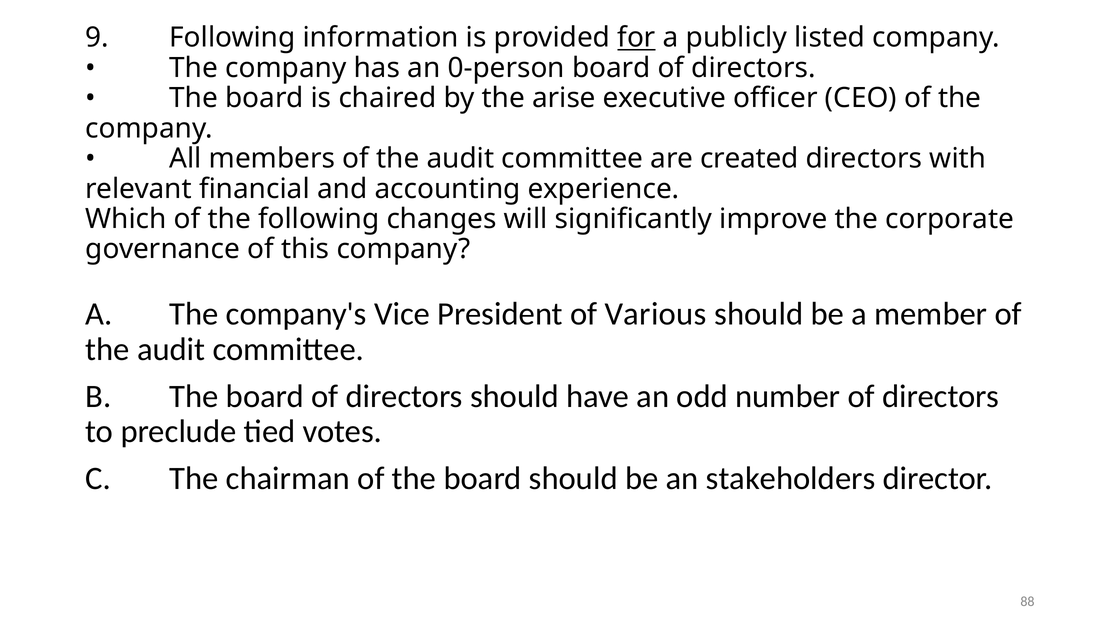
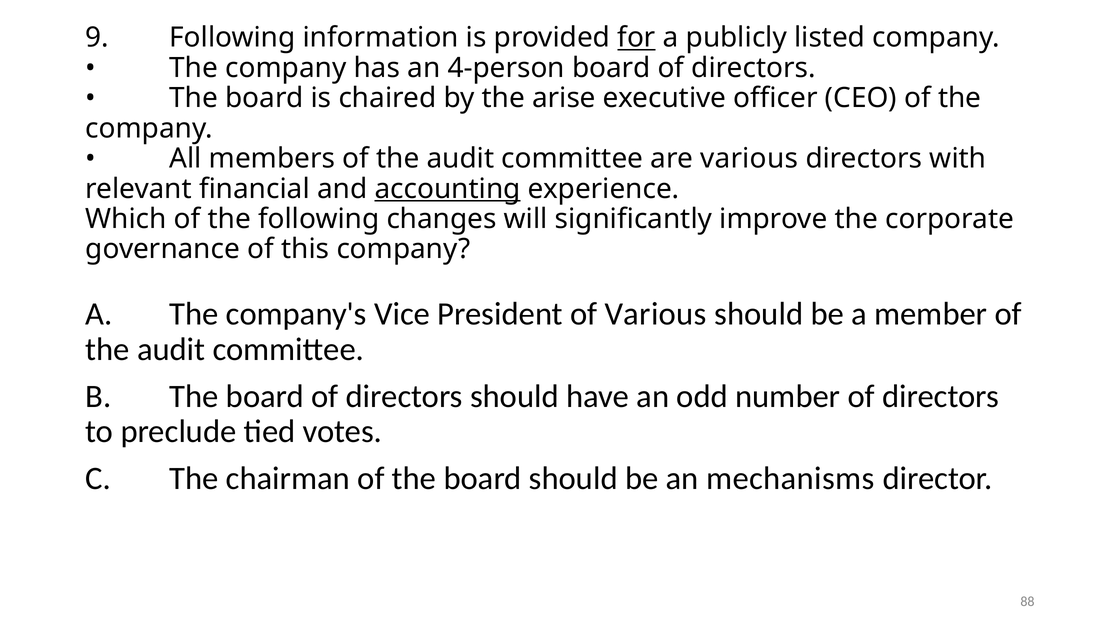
0-person: 0-person -> 4-person (506, 68)
are created: created -> various (749, 159)
accounting underline: none -> present (448, 189)
stakeholders: stakeholders -> mechanisms (790, 478)
